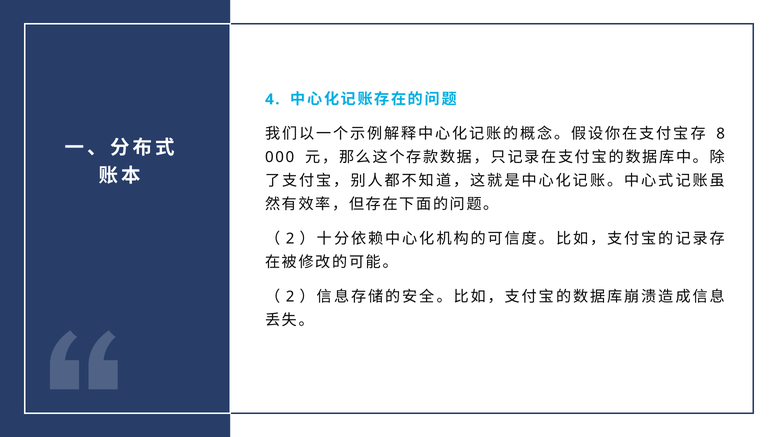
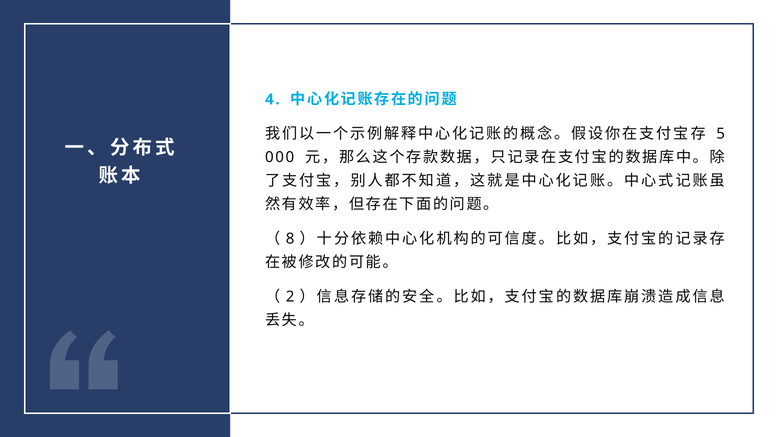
8: 8 -> 5 (721, 134)
2: 2 -> 8 (290, 239)
